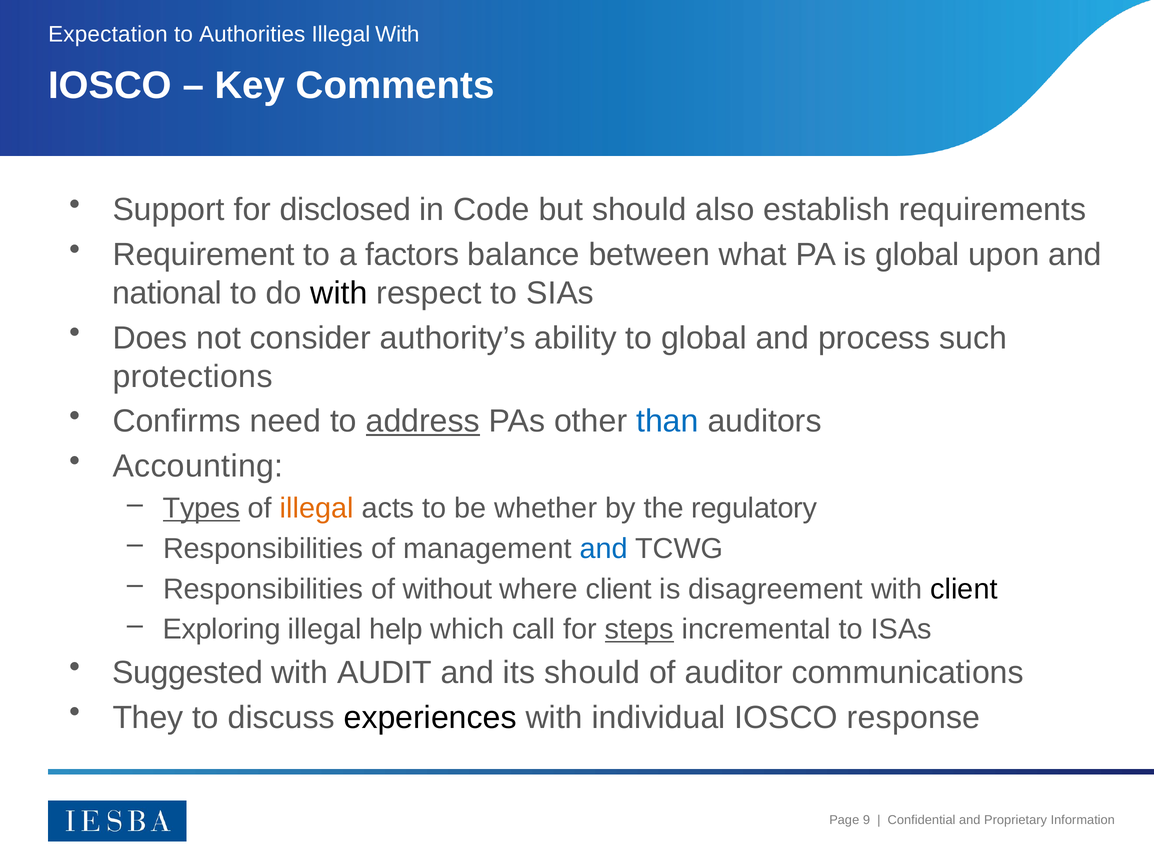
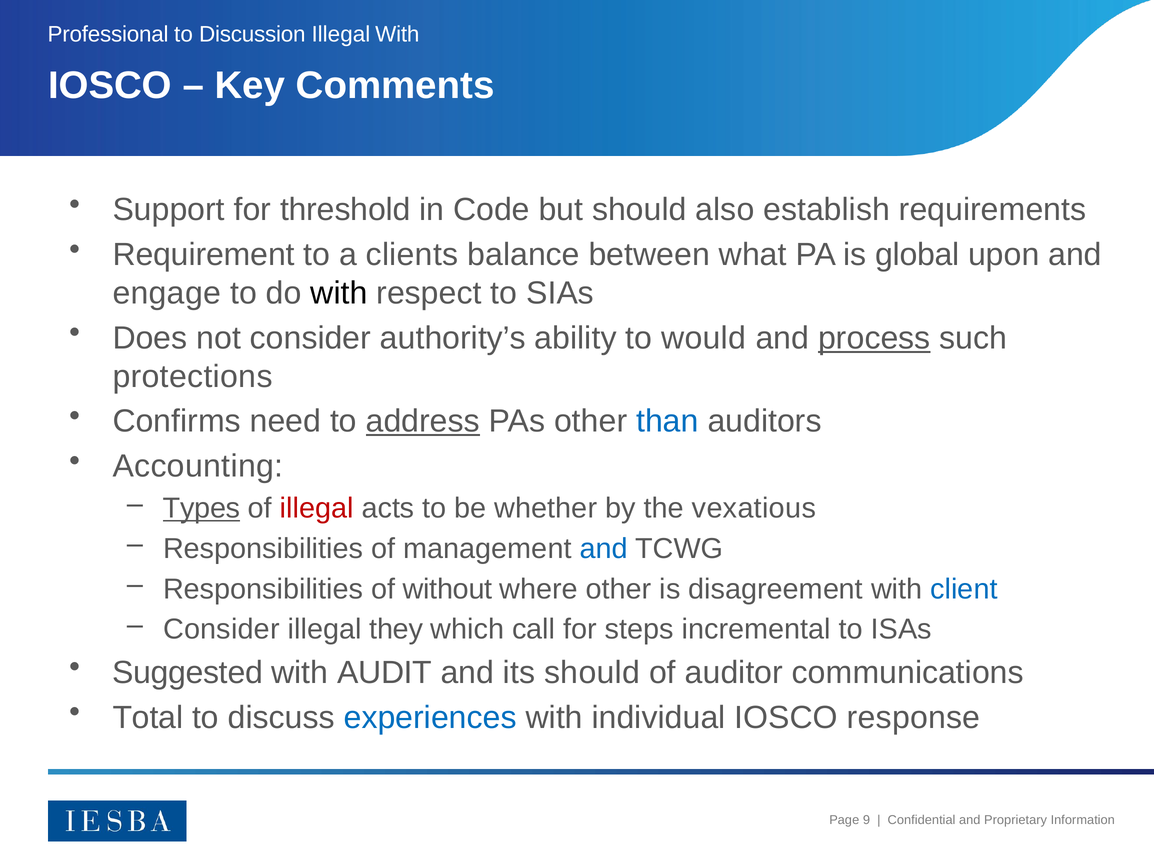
Expectation: Expectation -> Professional (108, 34)
Authorities: Authorities -> Discussion (252, 34)
disclosed: disclosed -> threshold (345, 210)
factors: factors -> clients (412, 255)
national: national -> engage (167, 293)
to global: global -> would (704, 338)
process underline: none -> present (874, 338)
illegal colour: orange -> red (317, 509)
regulatory: regulatory -> vexatious (754, 509)
where client: client -> other (619, 589)
client colour: black -> blue (964, 589)
Exploring: Exploring -> Consider (221, 630)
help: help -> they (396, 630)
steps underline: present -> none (639, 630)
They: They -> Total (148, 718)
experiences colour: black -> blue (430, 718)
